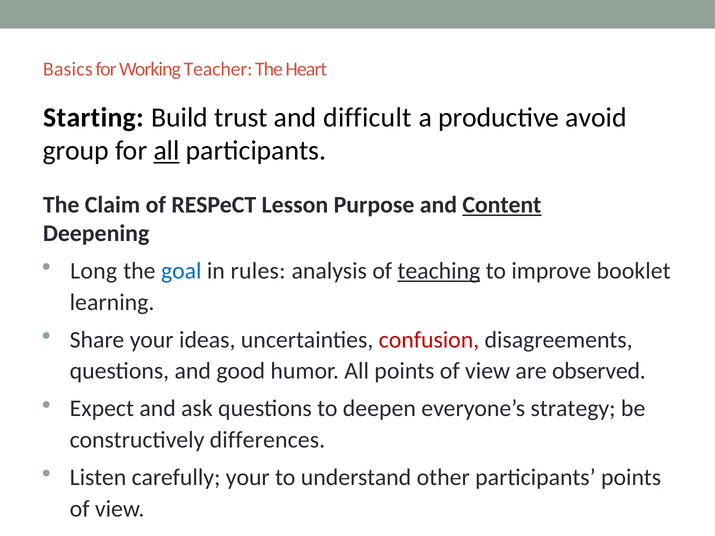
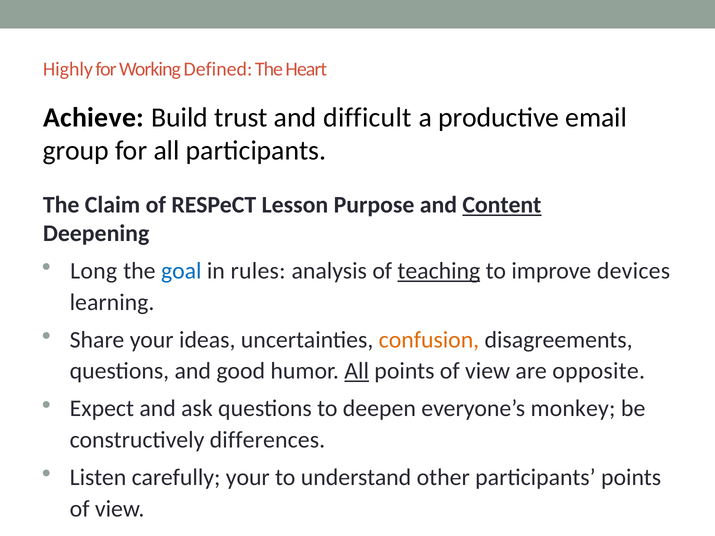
Basics: Basics -> Highly (68, 69)
Teacher: Teacher -> Defined (218, 69)
Starting: Starting -> Achieve (94, 117)
avoid: avoid -> email (596, 117)
all underline: present -> none (167, 151)
booklet: booklet -> devices (634, 271)
confusion colour: red -> orange (429, 340)
All underline: none -> present (357, 371)
observed: observed -> opposite (599, 371)
strategy: strategy -> monkey (573, 409)
